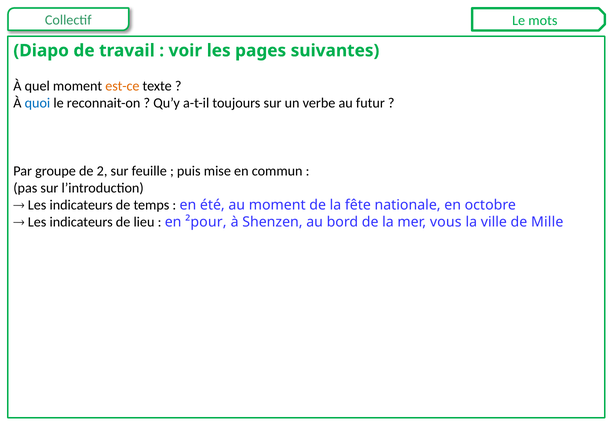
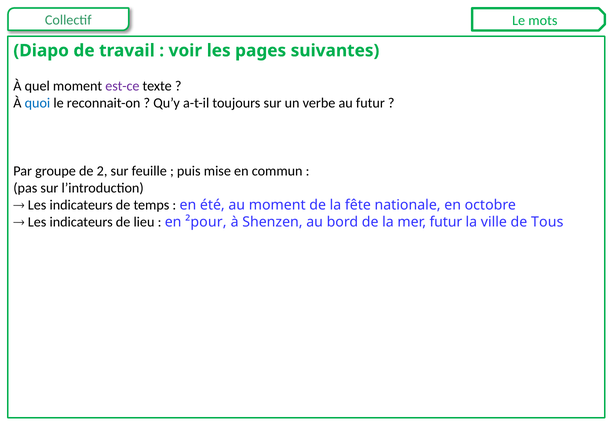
est-ce colour: orange -> purple (122, 86)
mer vous: vous -> futur (446, 222)
Mille: Mille -> Tous (547, 222)
